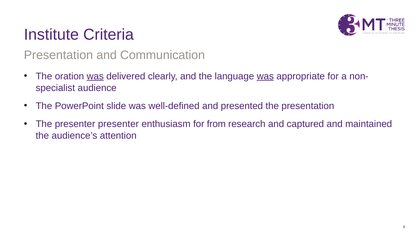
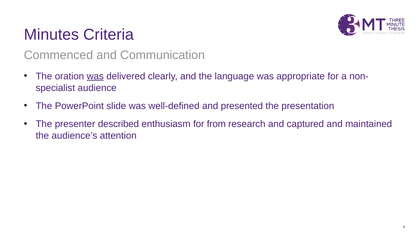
Institute: Institute -> Minutes (51, 35)
Presentation: Presentation -> Commenced (58, 55)
was underline: present -> none (265, 76)
presenter presenter: presenter -> described (118, 124)
